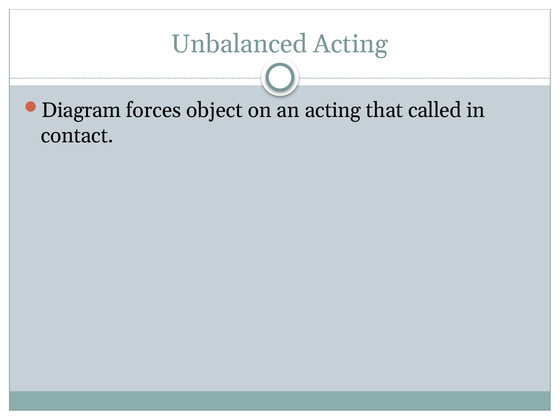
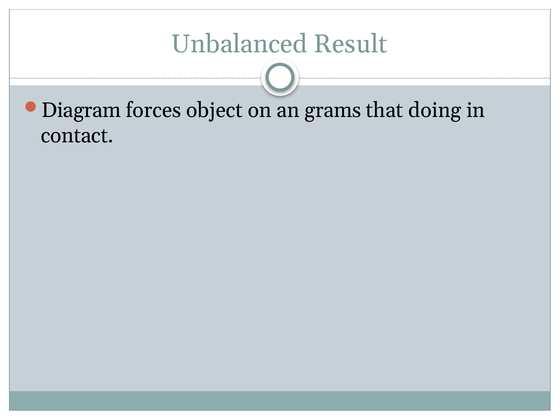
Unbalanced Acting: Acting -> Result (351, 44)
an acting: acting -> grams (333, 110)
called: called -> doing (435, 110)
